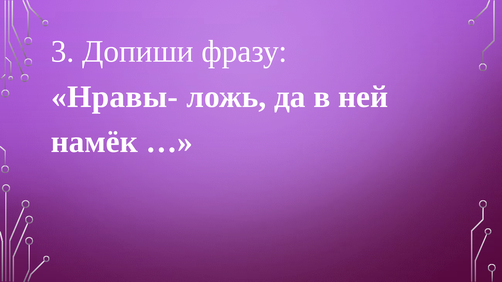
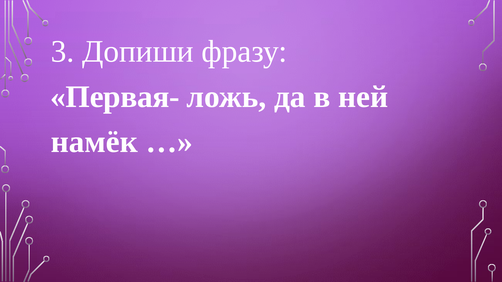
Нравы-: Нравы- -> Первая- (115, 97)
